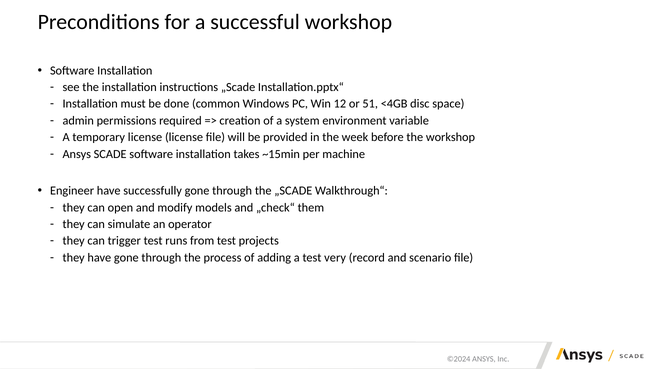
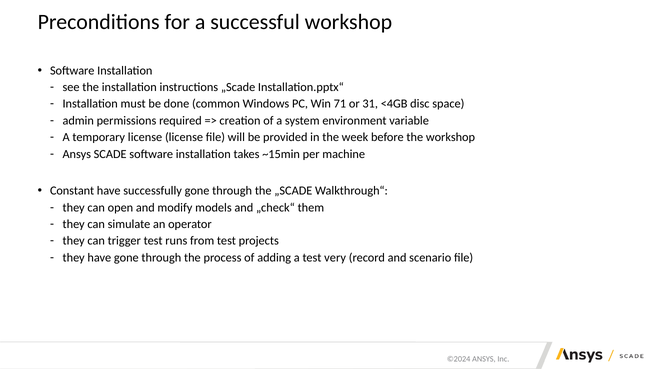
12: 12 -> 71 (340, 104)
51: 51 -> 31 (370, 104)
Engineer: Engineer -> Constant (72, 191)
